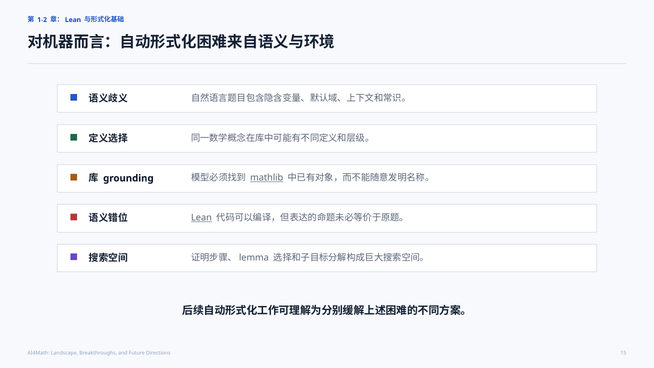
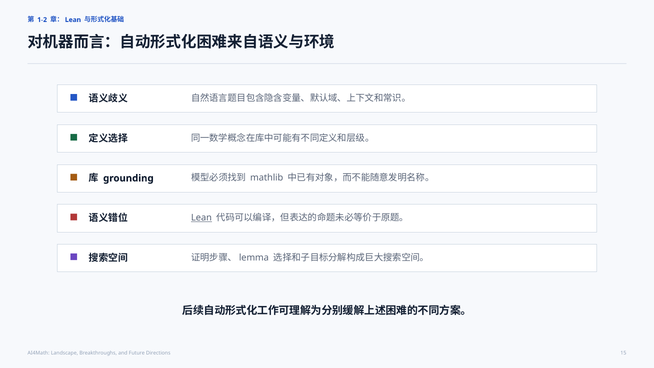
mathlib underline: present -> none (267, 178)
